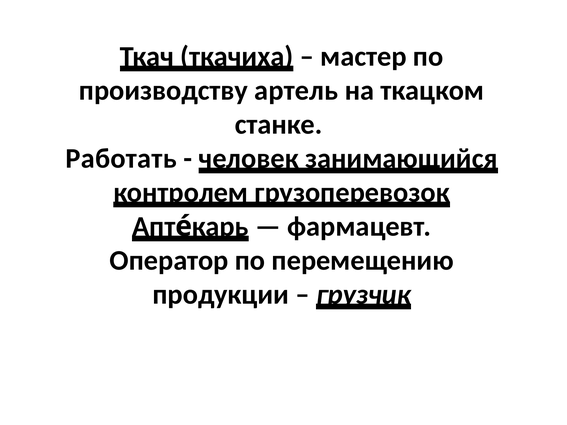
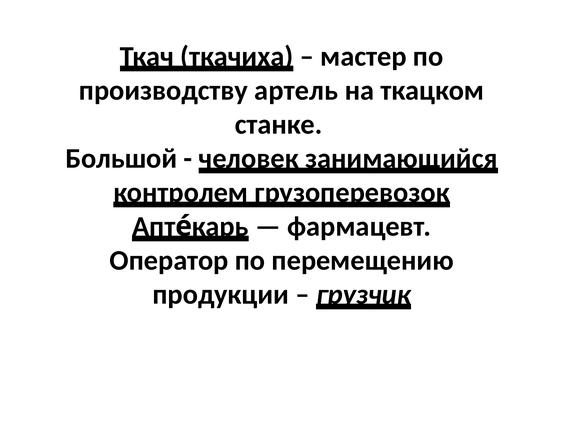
Работать: Работать -> Большой (121, 158)
